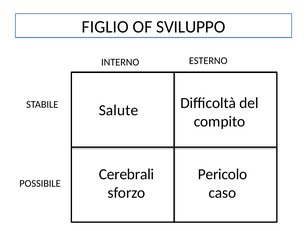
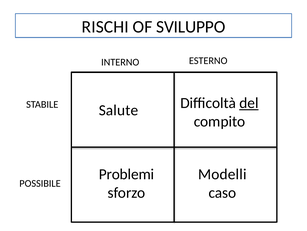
FIGLIO: FIGLIO -> RISCHI (105, 27)
del underline: none -> present (249, 103)
Cerebrali: Cerebrali -> Problemi (126, 174)
Pericolo: Pericolo -> Modelli (222, 174)
